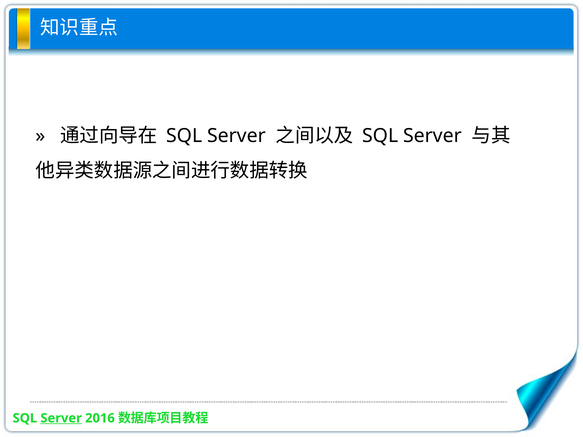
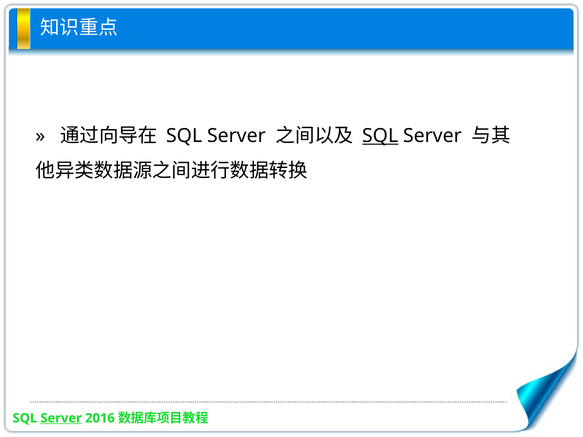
SQL underline: none -> present (380, 136)
